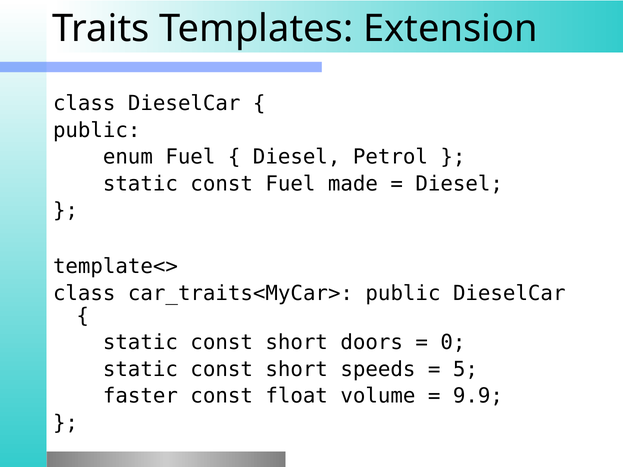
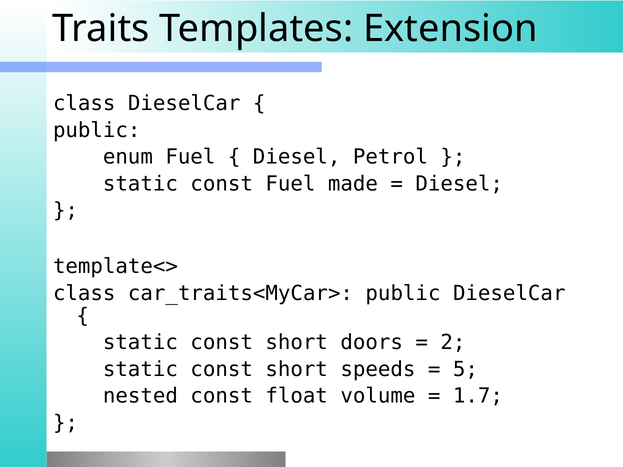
0: 0 -> 2 (453, 343)
faster: faster -> nested (140, 396)
9.9: 9.9 -> 1.7 (478, 396)
